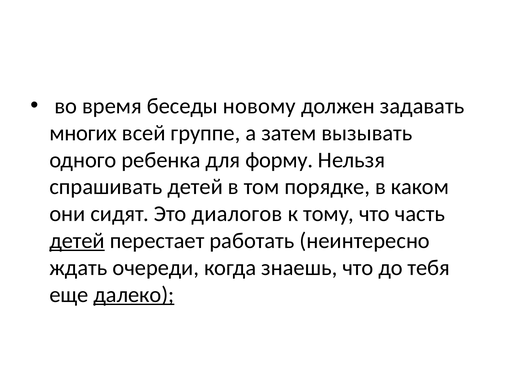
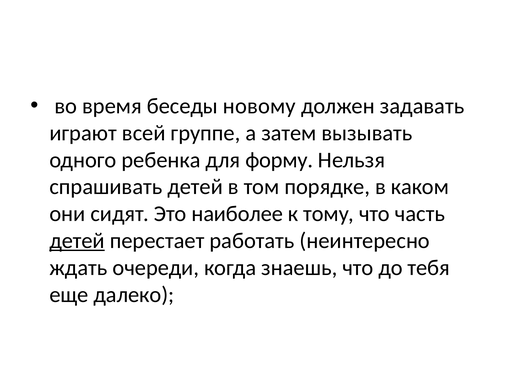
многих: многих -> играют (83, 133)
диалогов: диалогов -> наиболее (237, 214)
далеко underline: present -> none (134, 295)
